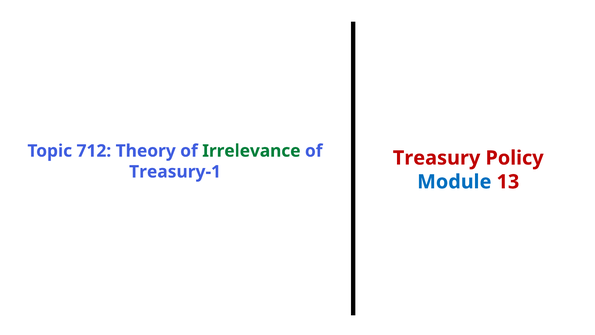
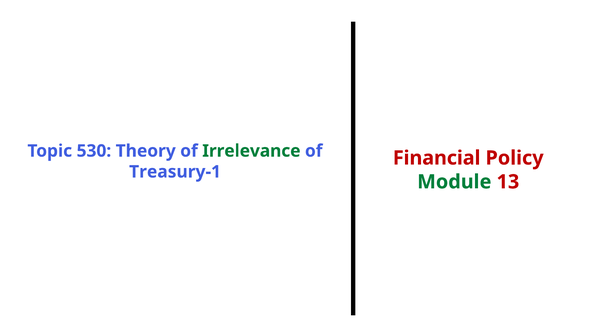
712: 712 -> 530 (94, 151)
Treasury: Treasury -> Financial (437, 158)
Module colour: blue -> green (454, 182)
